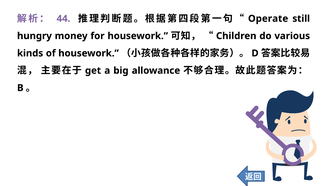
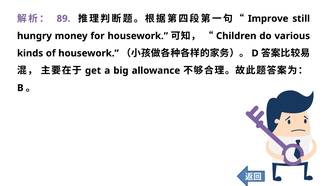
44: 44 -> 89 (63, 19)
Operate: Operate -> Improve (268, 19)
